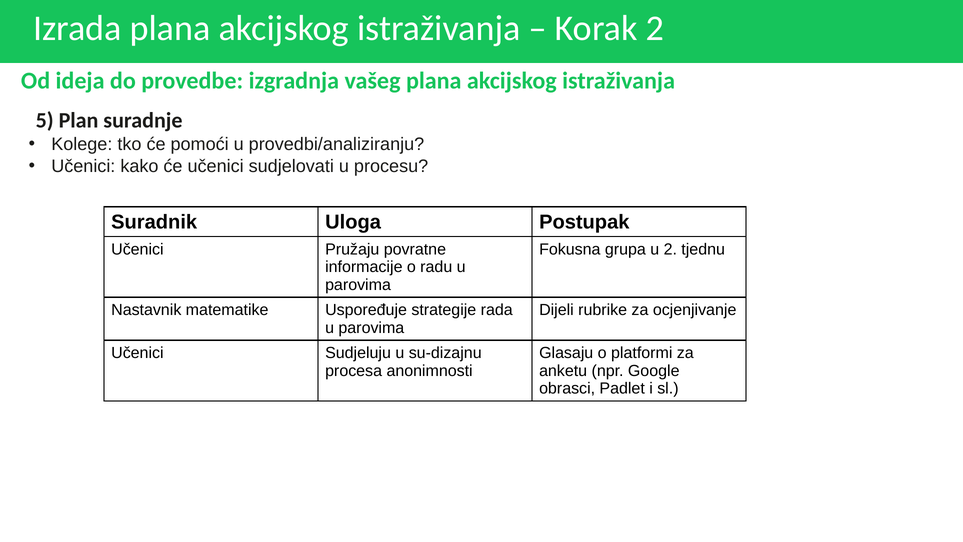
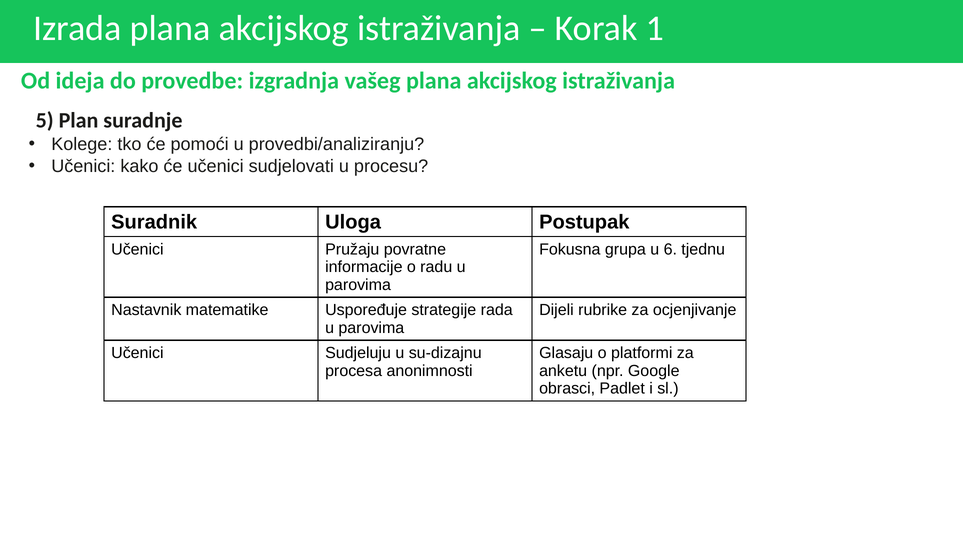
Korak 2: 2 -> 1 (655, 28)
u 2: 2 -> 6 (670, 249)
